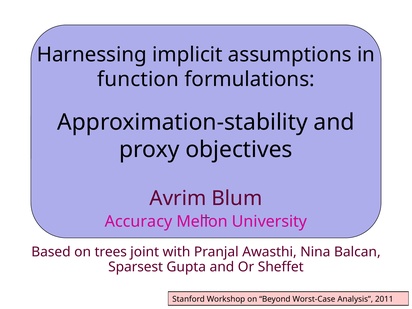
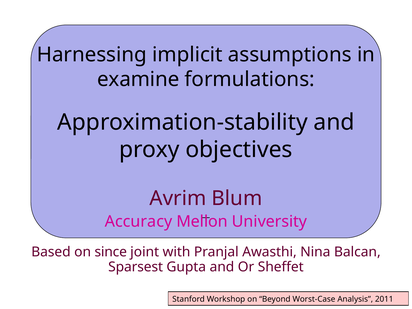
function: function -> examine (138, 79)
trees: trees -> since (111, 252)
